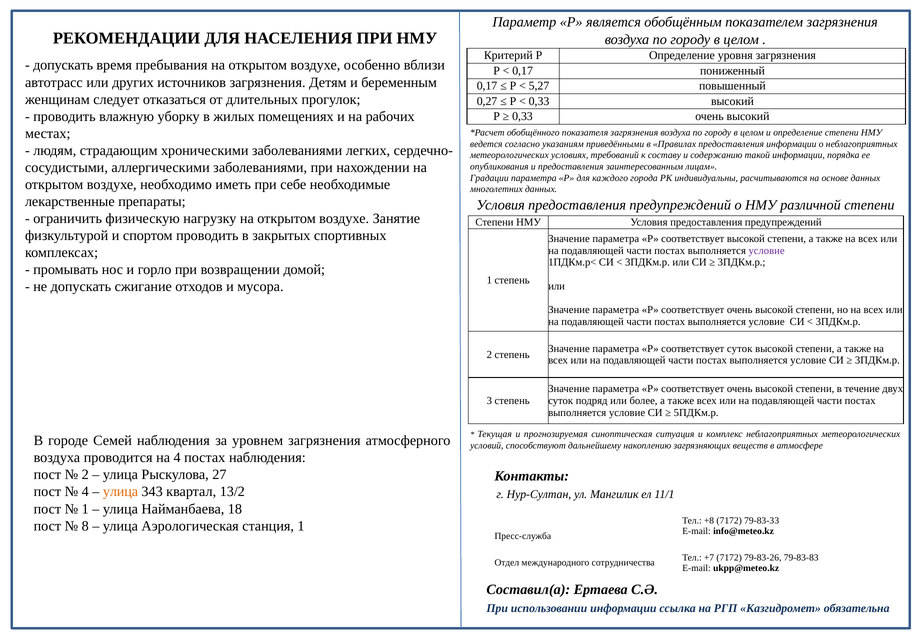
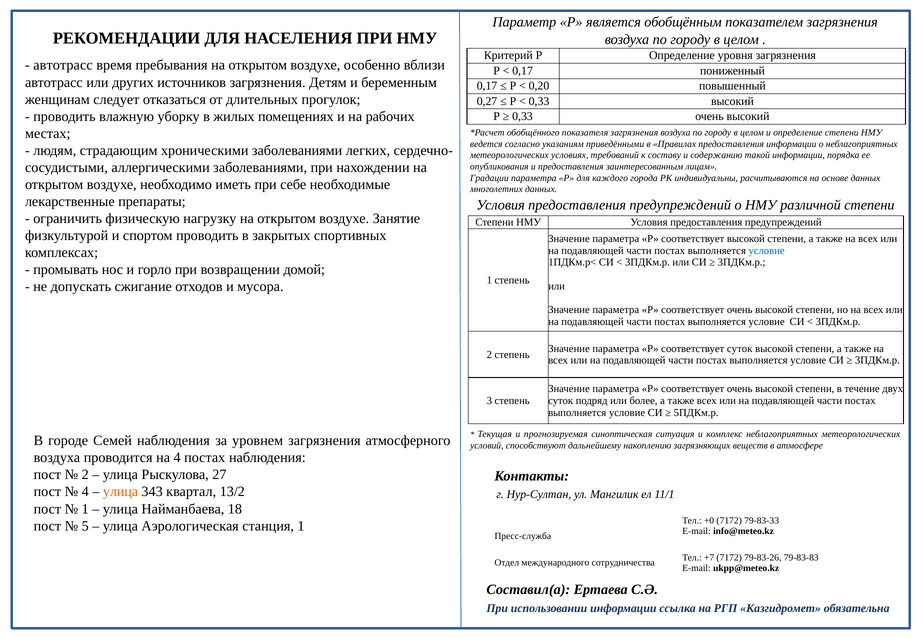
допускать: допускать -> автотрасс (63, 65)
5,27: 5,27 -> 0,20 (539, 86)
условие colour: purple -> blue (767, 250)
+8: +8 -> +0 (709, 520)
8: 8 -> 5 (85, 525)
